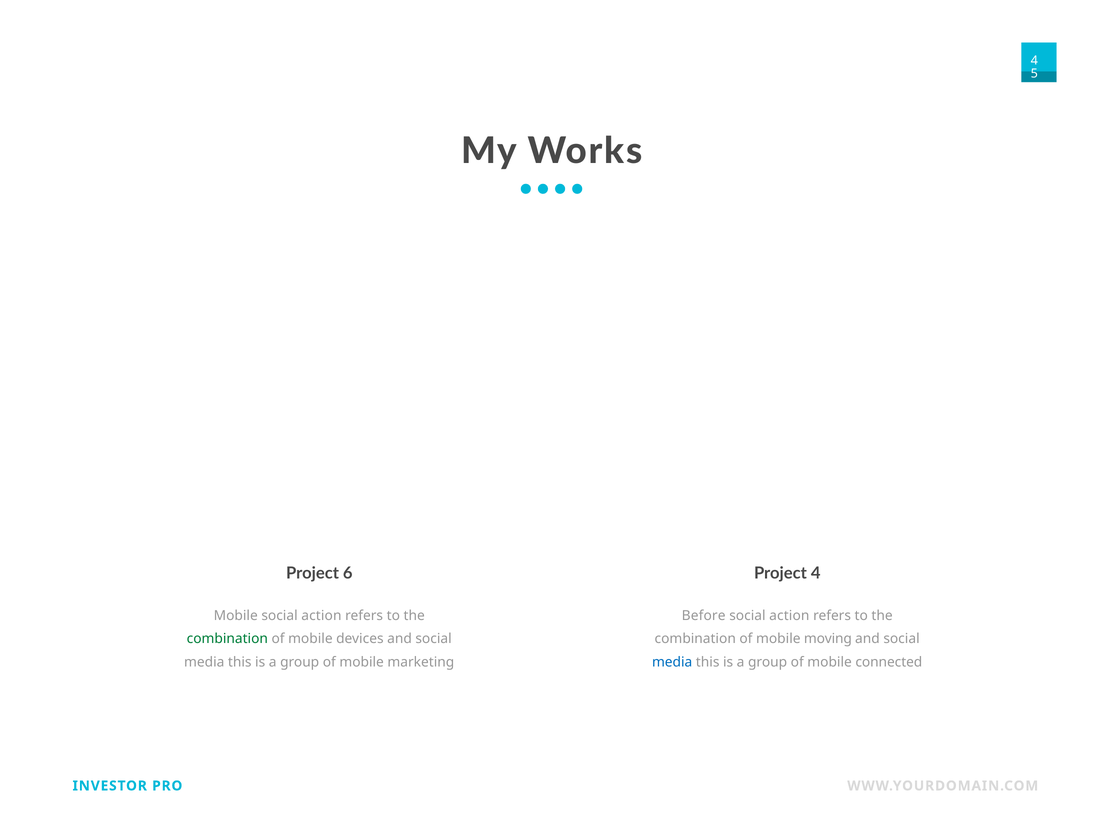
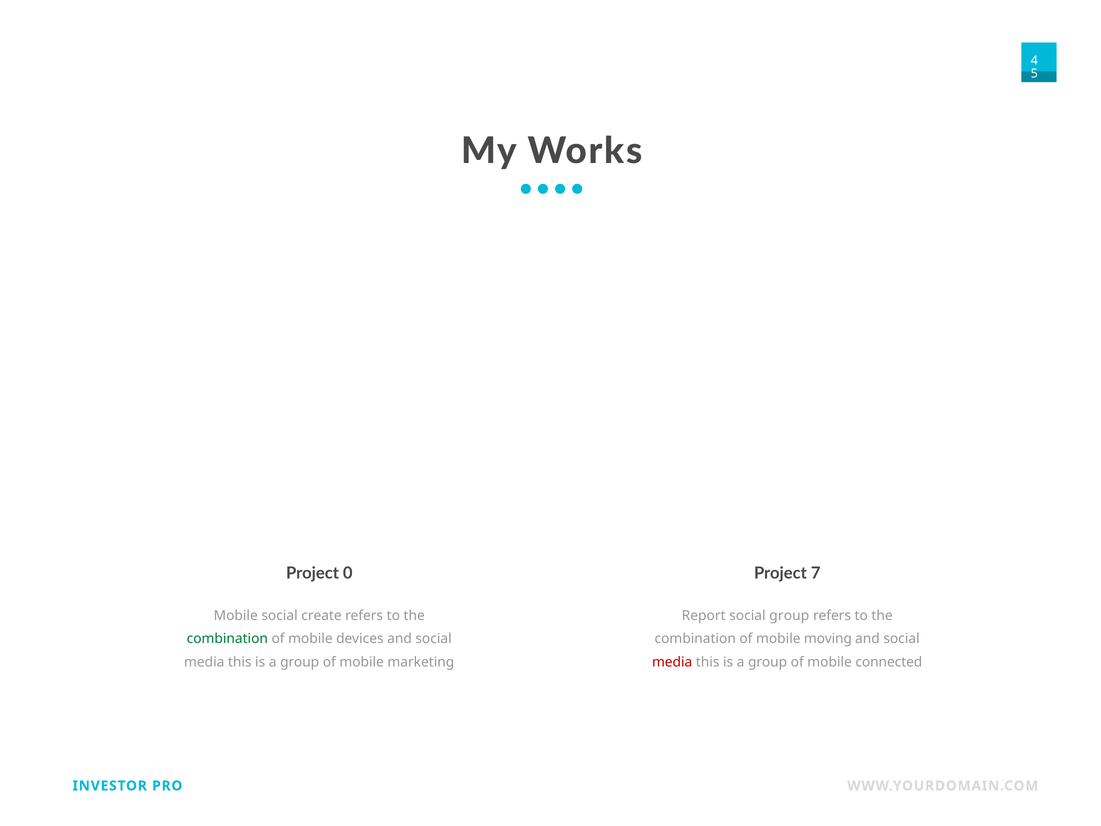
6: 6 -> 0 (348, 573)
Project 4: 4 -> 7 (816, 573)
Mobile social action: action -> create (321, 616)
Before: Before -> Report (704, 616)
action: action -> group (789, 616)
media colour: blue -> red (672, 662)
